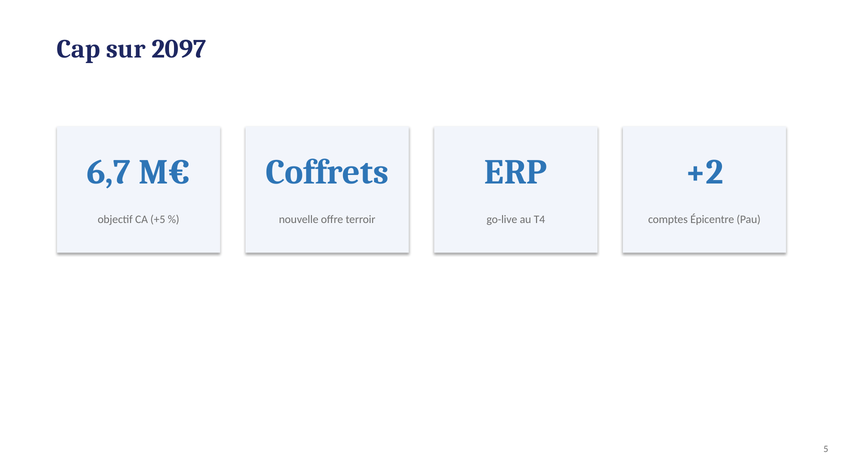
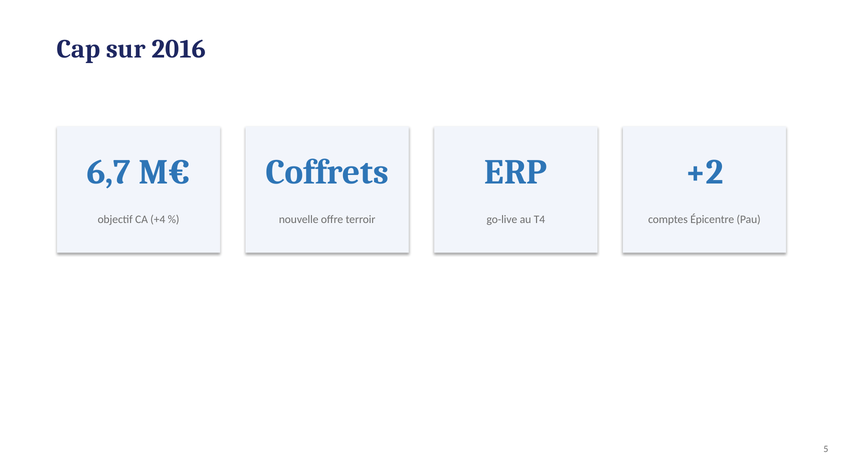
2097: 2097 -> 2016 (179, 49)
+5: +5 -> +4 (158, 219)
